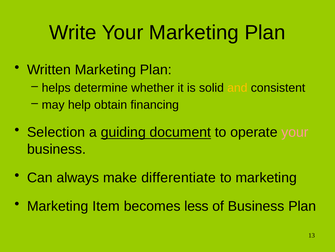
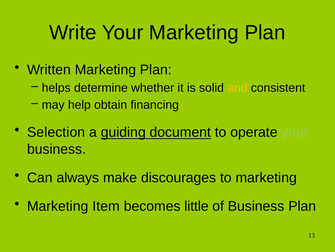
your colour: pink -> light green (295, 132)
differentiate: differentiate -> discourages (179, 177)
less: less -> little (196, 206)
